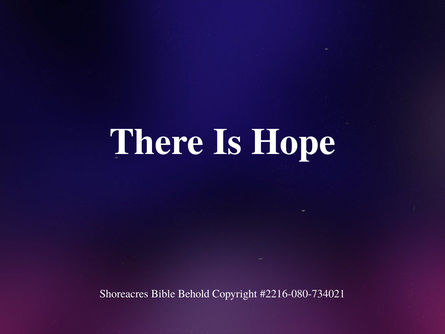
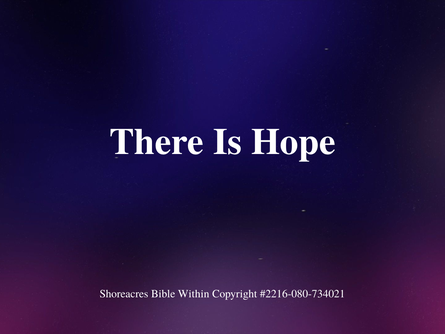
Behold: Behold -> Within (194, 294)
